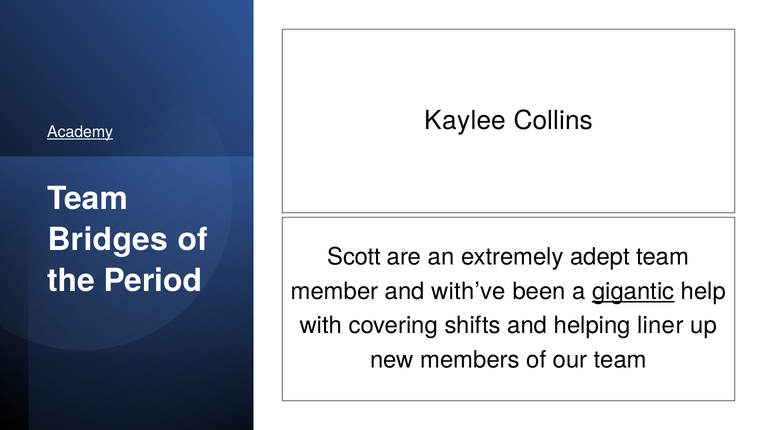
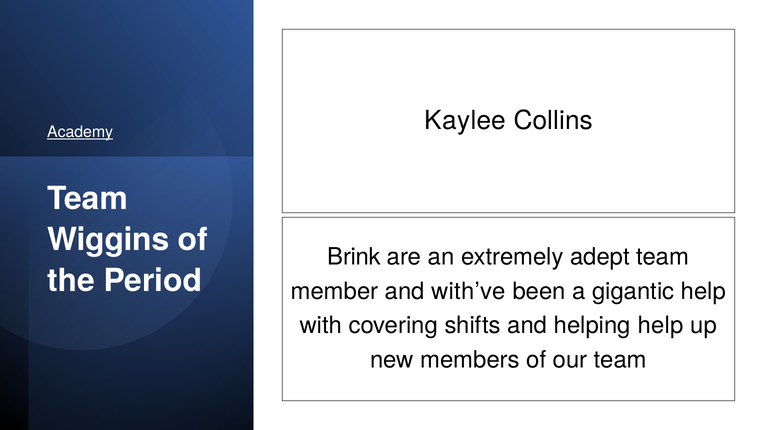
Bridges: Bridges -> Wiggins (108, 240)
Scott: Scott -> Brink (354, 257)
gigantic underline: present -> none (633, 291)
helping liner: liner -> help (660, 325)
